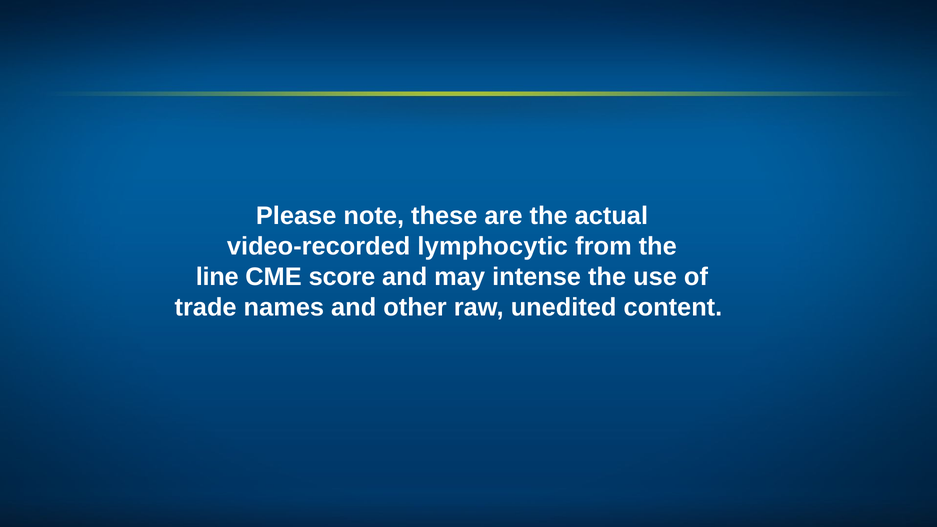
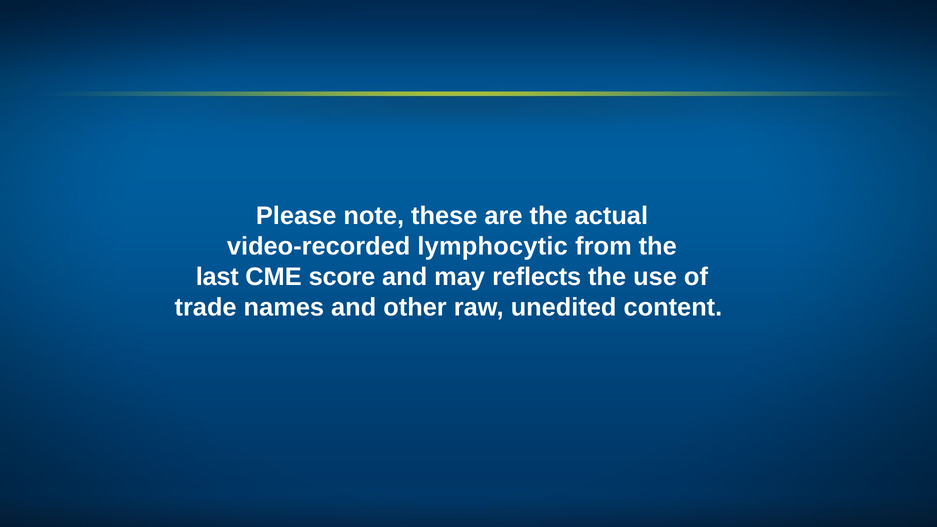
line: line -> last (217, 277)
intense: intense -> reflects (537, 277)
